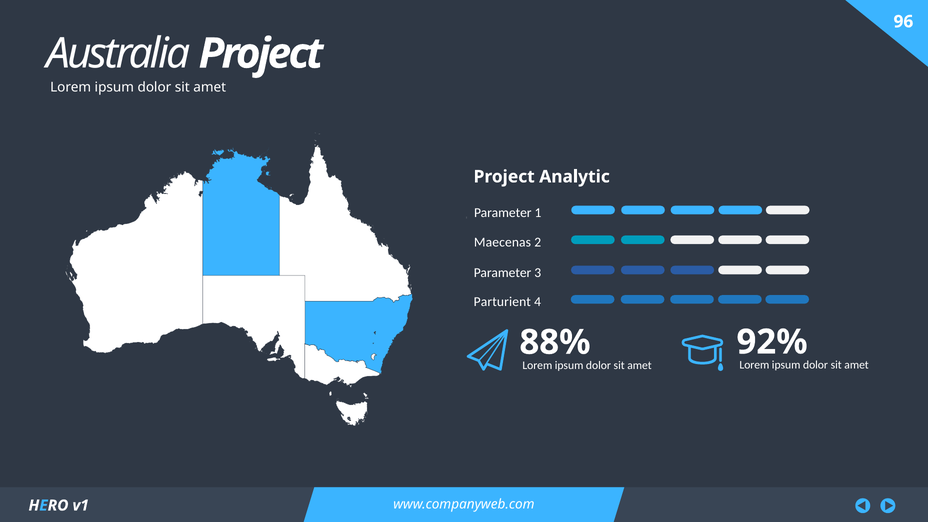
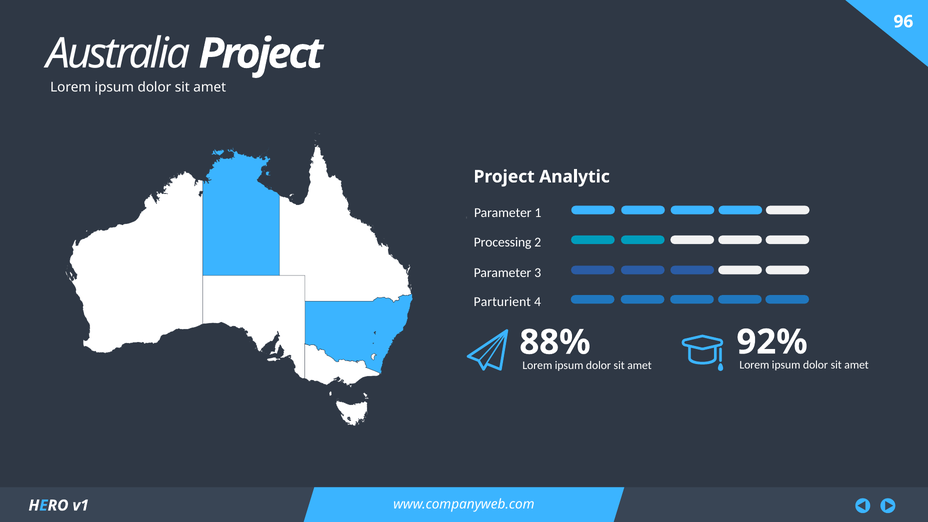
Maecenas: Maecenas -> Processing (503, 242)
